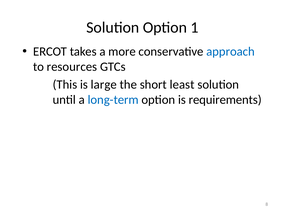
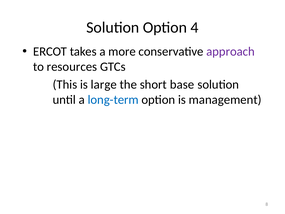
1: 1 -> 4 (195, 27)
approach colour: blue -> purple (231, 51)
least: least -> base (182, 84)
requirements: requirements -> management (225, 100)
